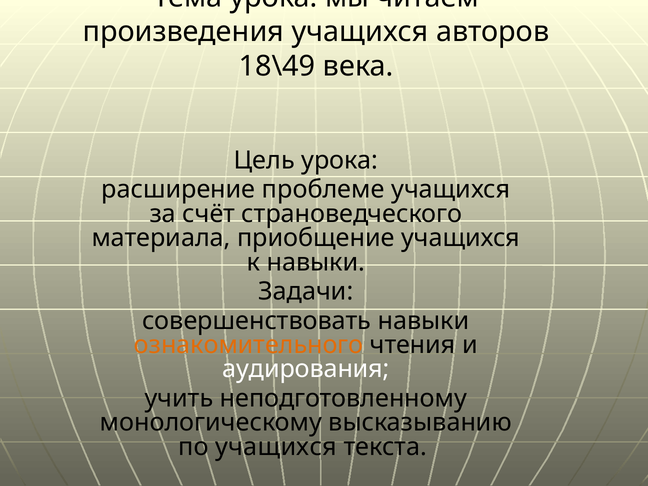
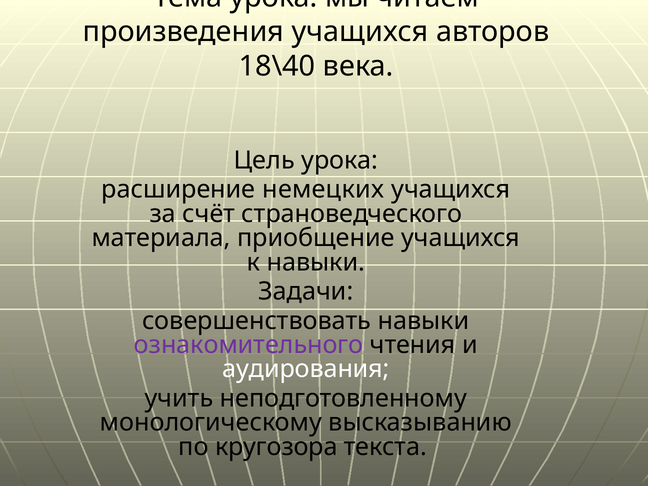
18\49: 18\49 -> 18\40 (277, 66)
проблеме: проблеме -> немецких (323, 190)
ознакомительного colour: orange -> purple (249, 345)
по учащихся: учащихся -> кругозора (276, 447)
